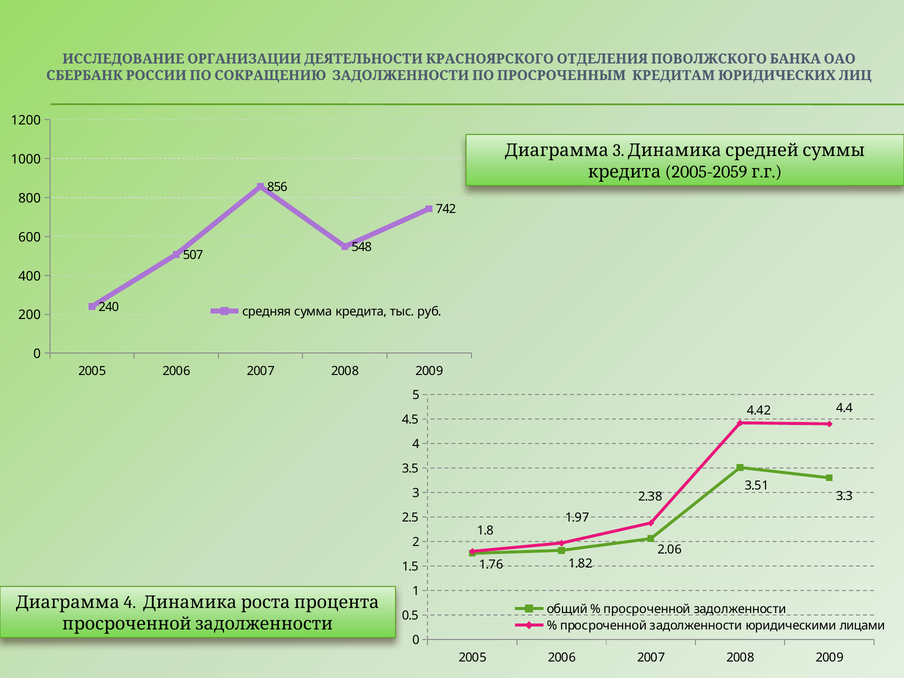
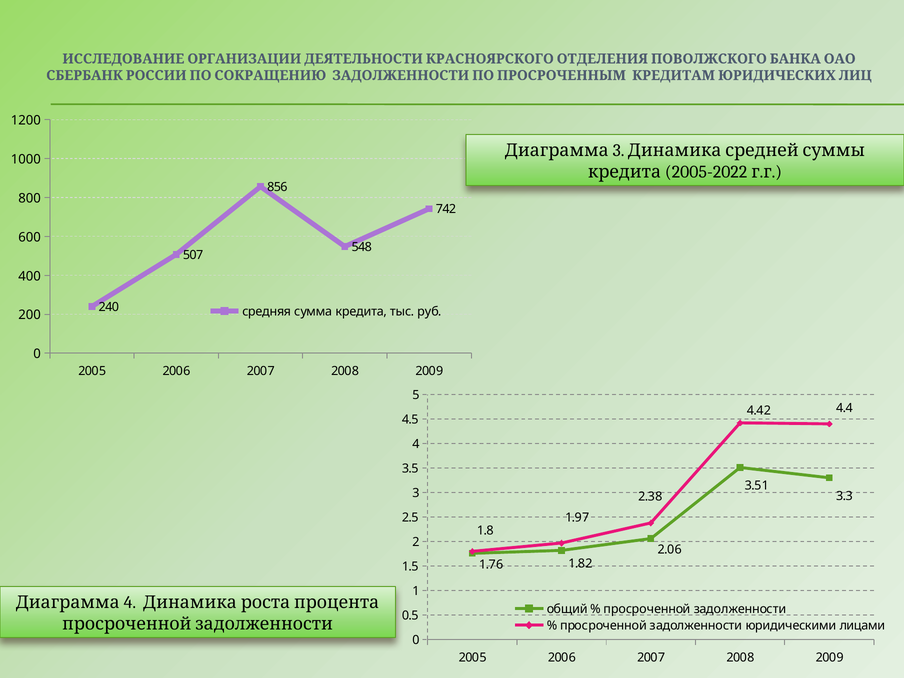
2005-2059: 2005-2059 -> 2005-2022 (706, 172)
